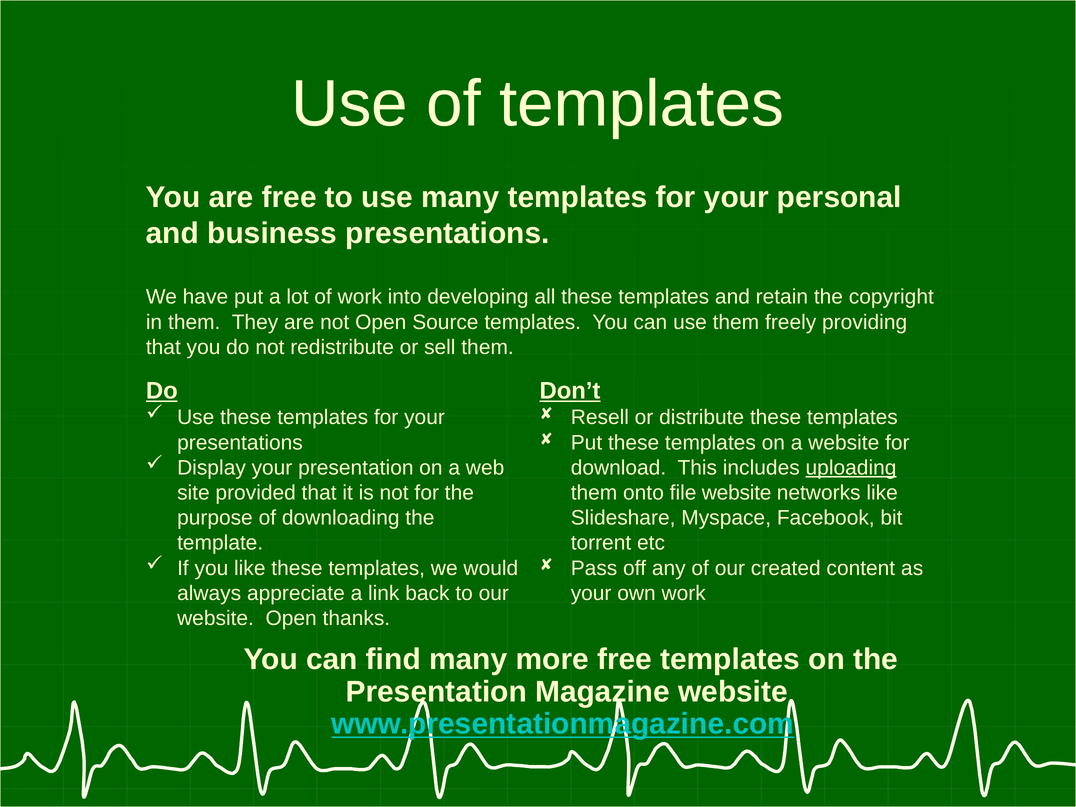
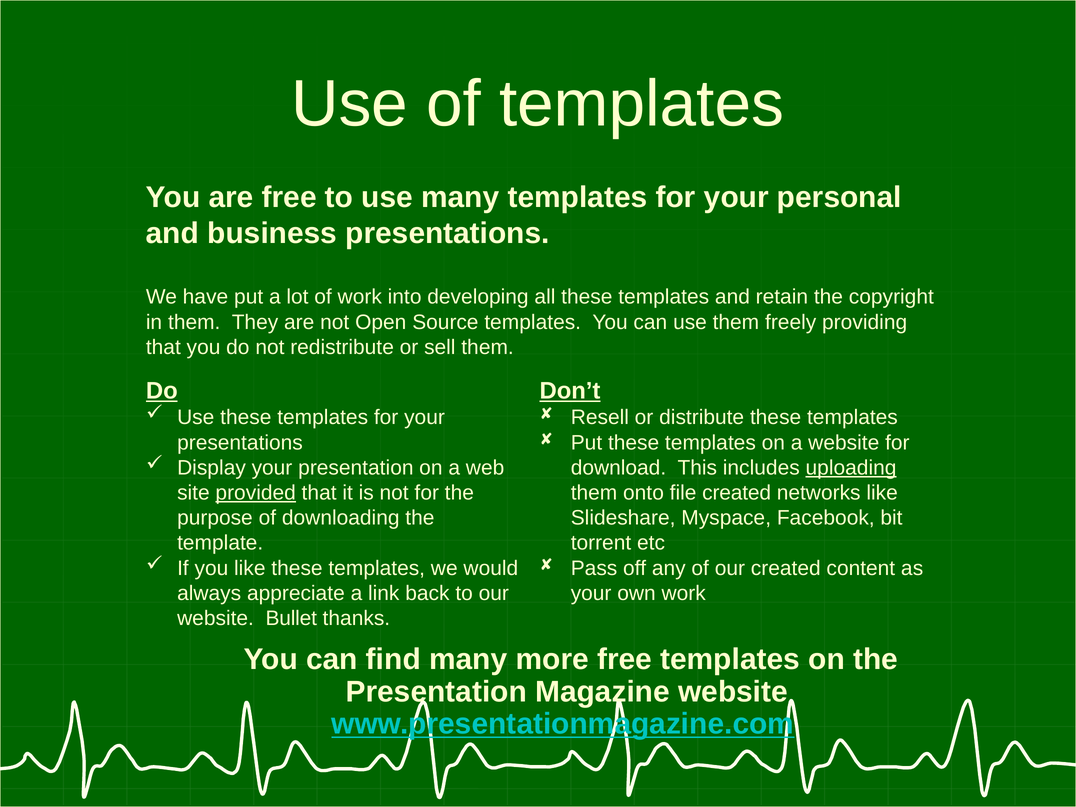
provided underline: none -> present (256, 493)
file website: website -> created (737, 493)
website Open: Open -> Bullet (291, 618)
